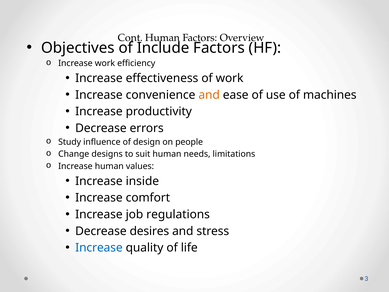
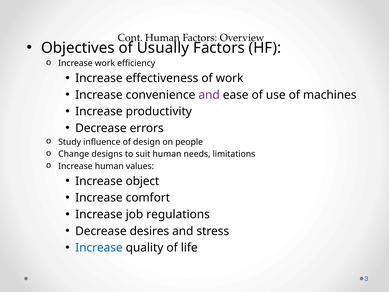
Include: Include -> Usually (163, 48)
and colour: orange -> purple (209, 95)
inside: inside -> object (142, 181)
